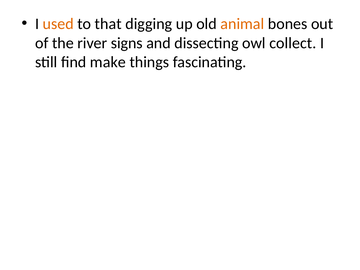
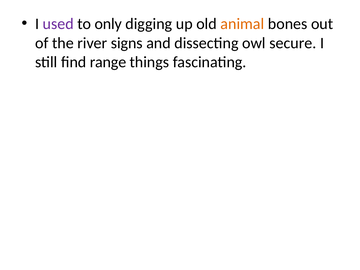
used colour: orange -> purple (58, 24)
that: that -> only (108, 24)
collect: collect -> secure (293, 43)
make: make -> range (108, 62)
